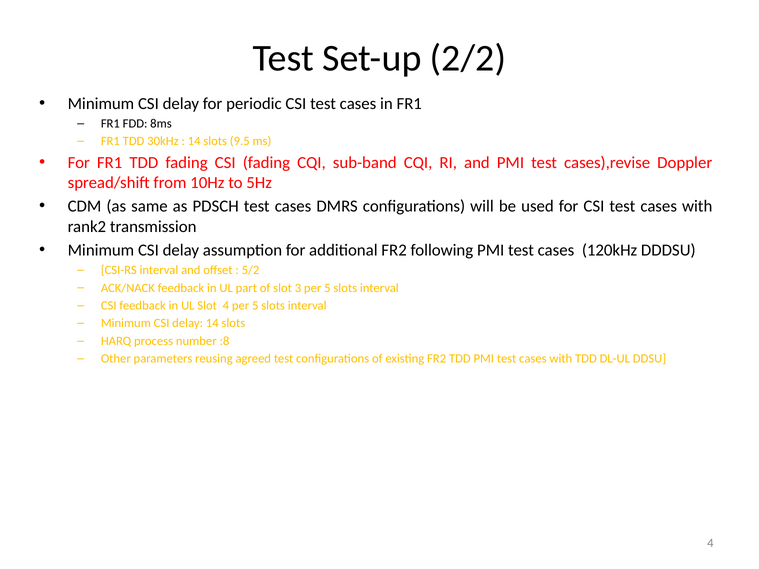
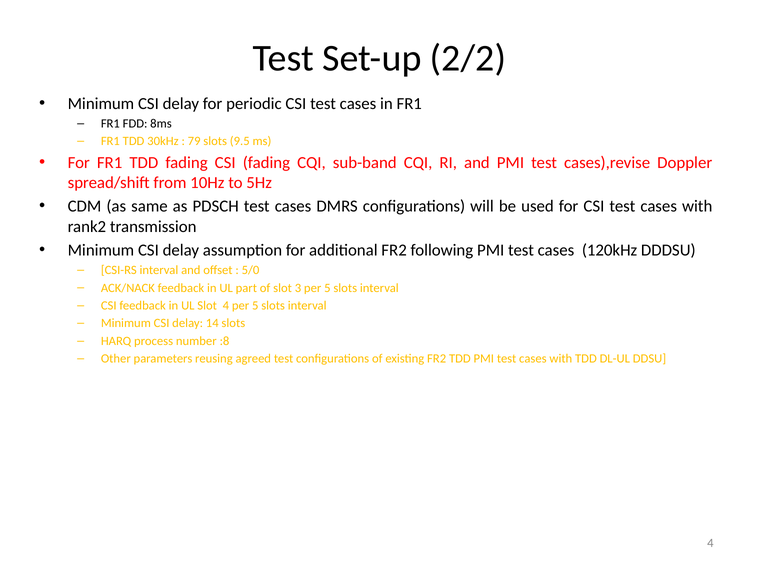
14: 14 -> 79 (194, 141)
5/2: 5/2 -> 5/0 (250, 270)
